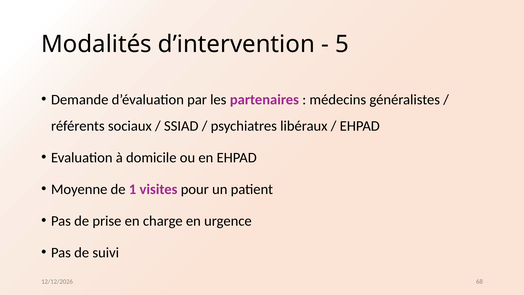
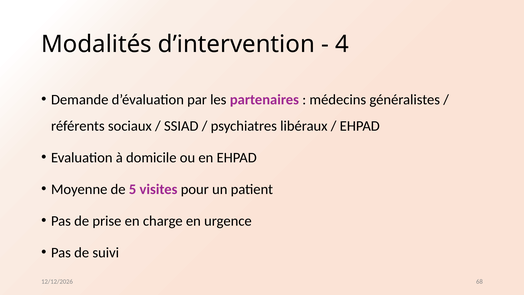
5: 5 -> 4 (342, 44)
1: 1 -> 5 (133, 189)
